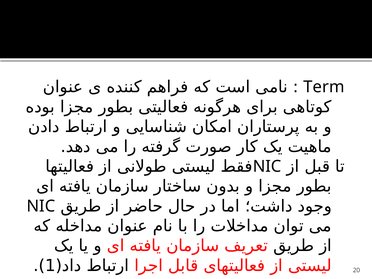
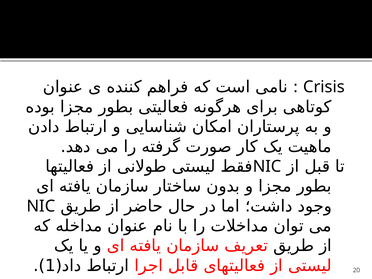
Term: Term -> Crisis (324, 87)
